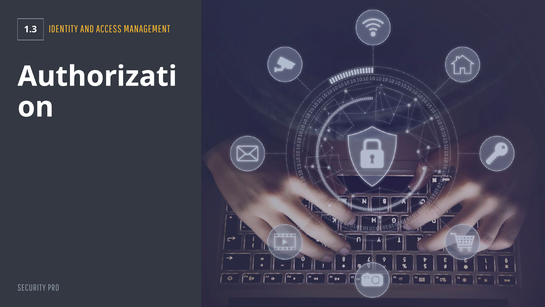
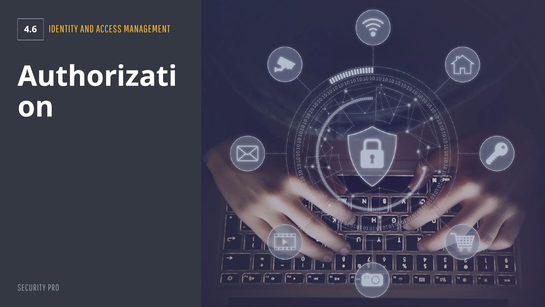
1.3: 1.3 -> 4.6 (30, 29)
